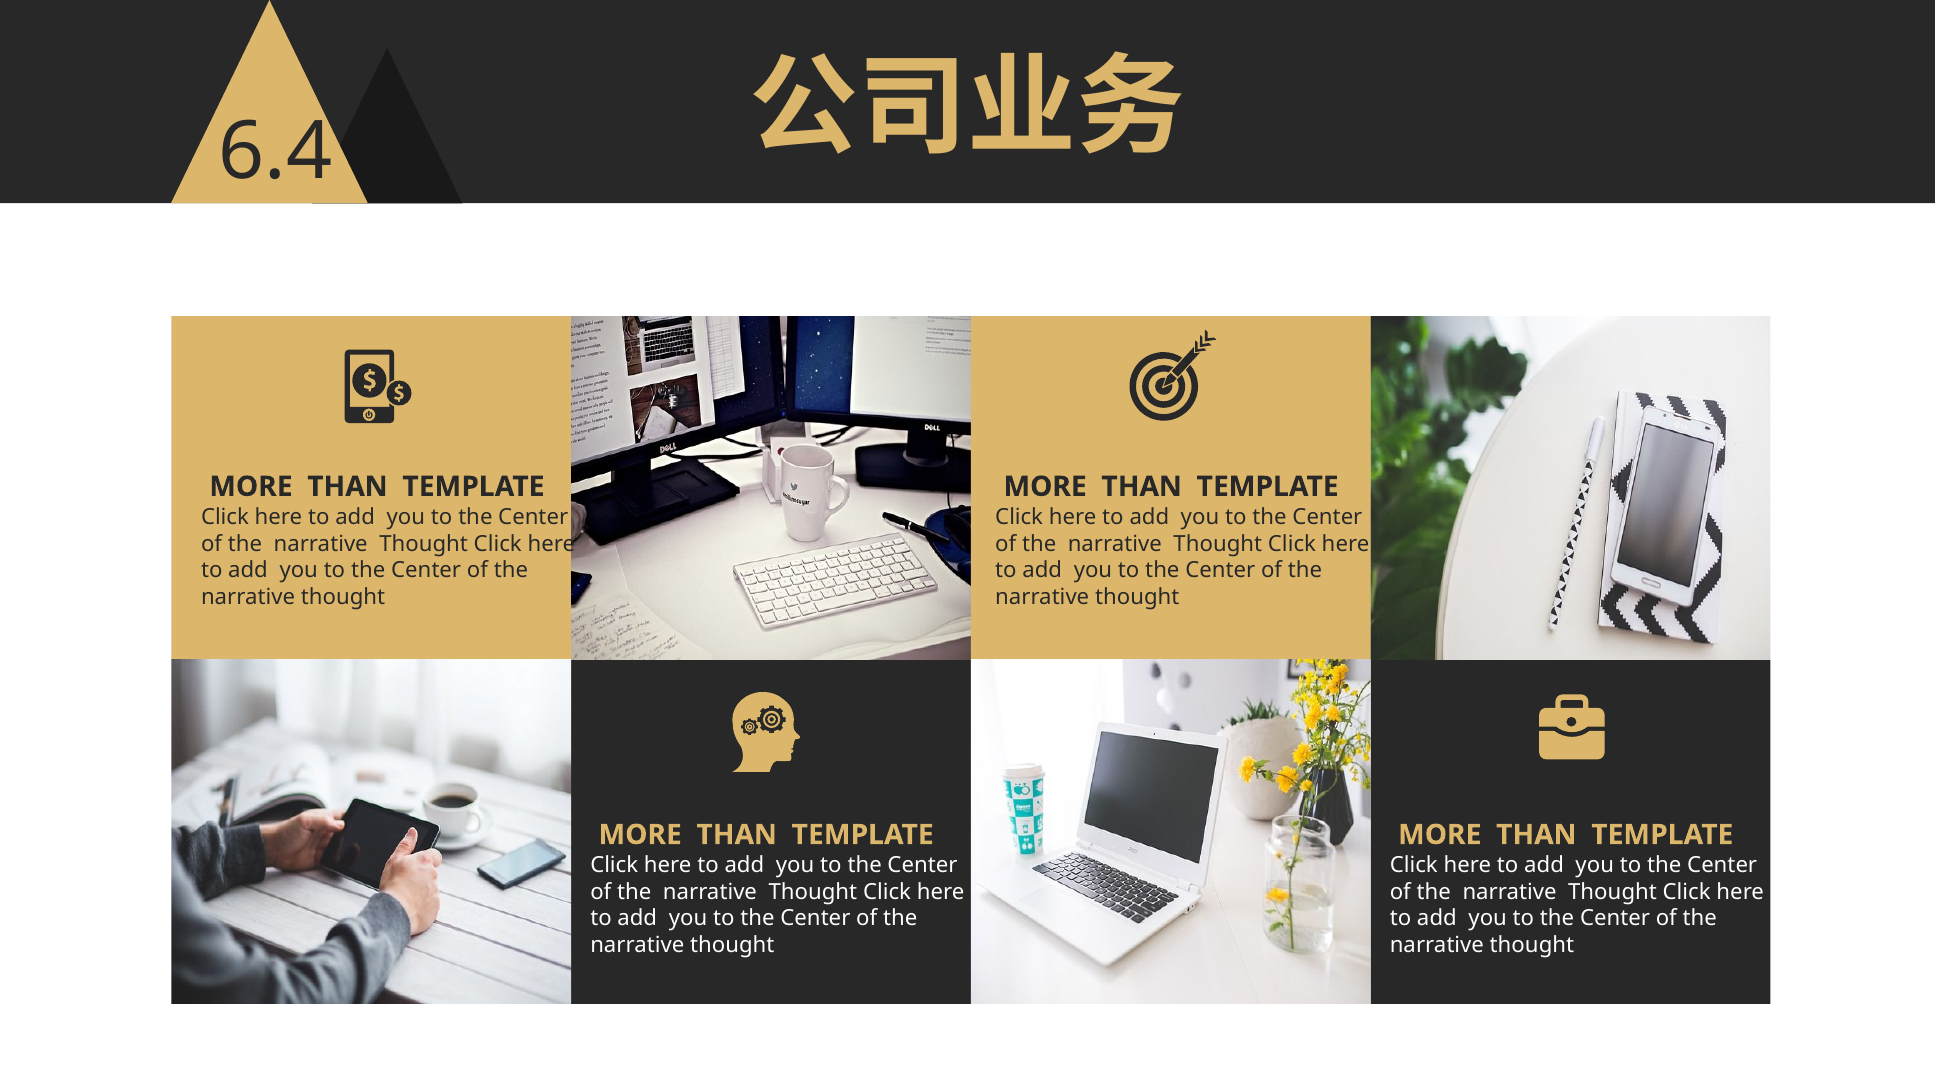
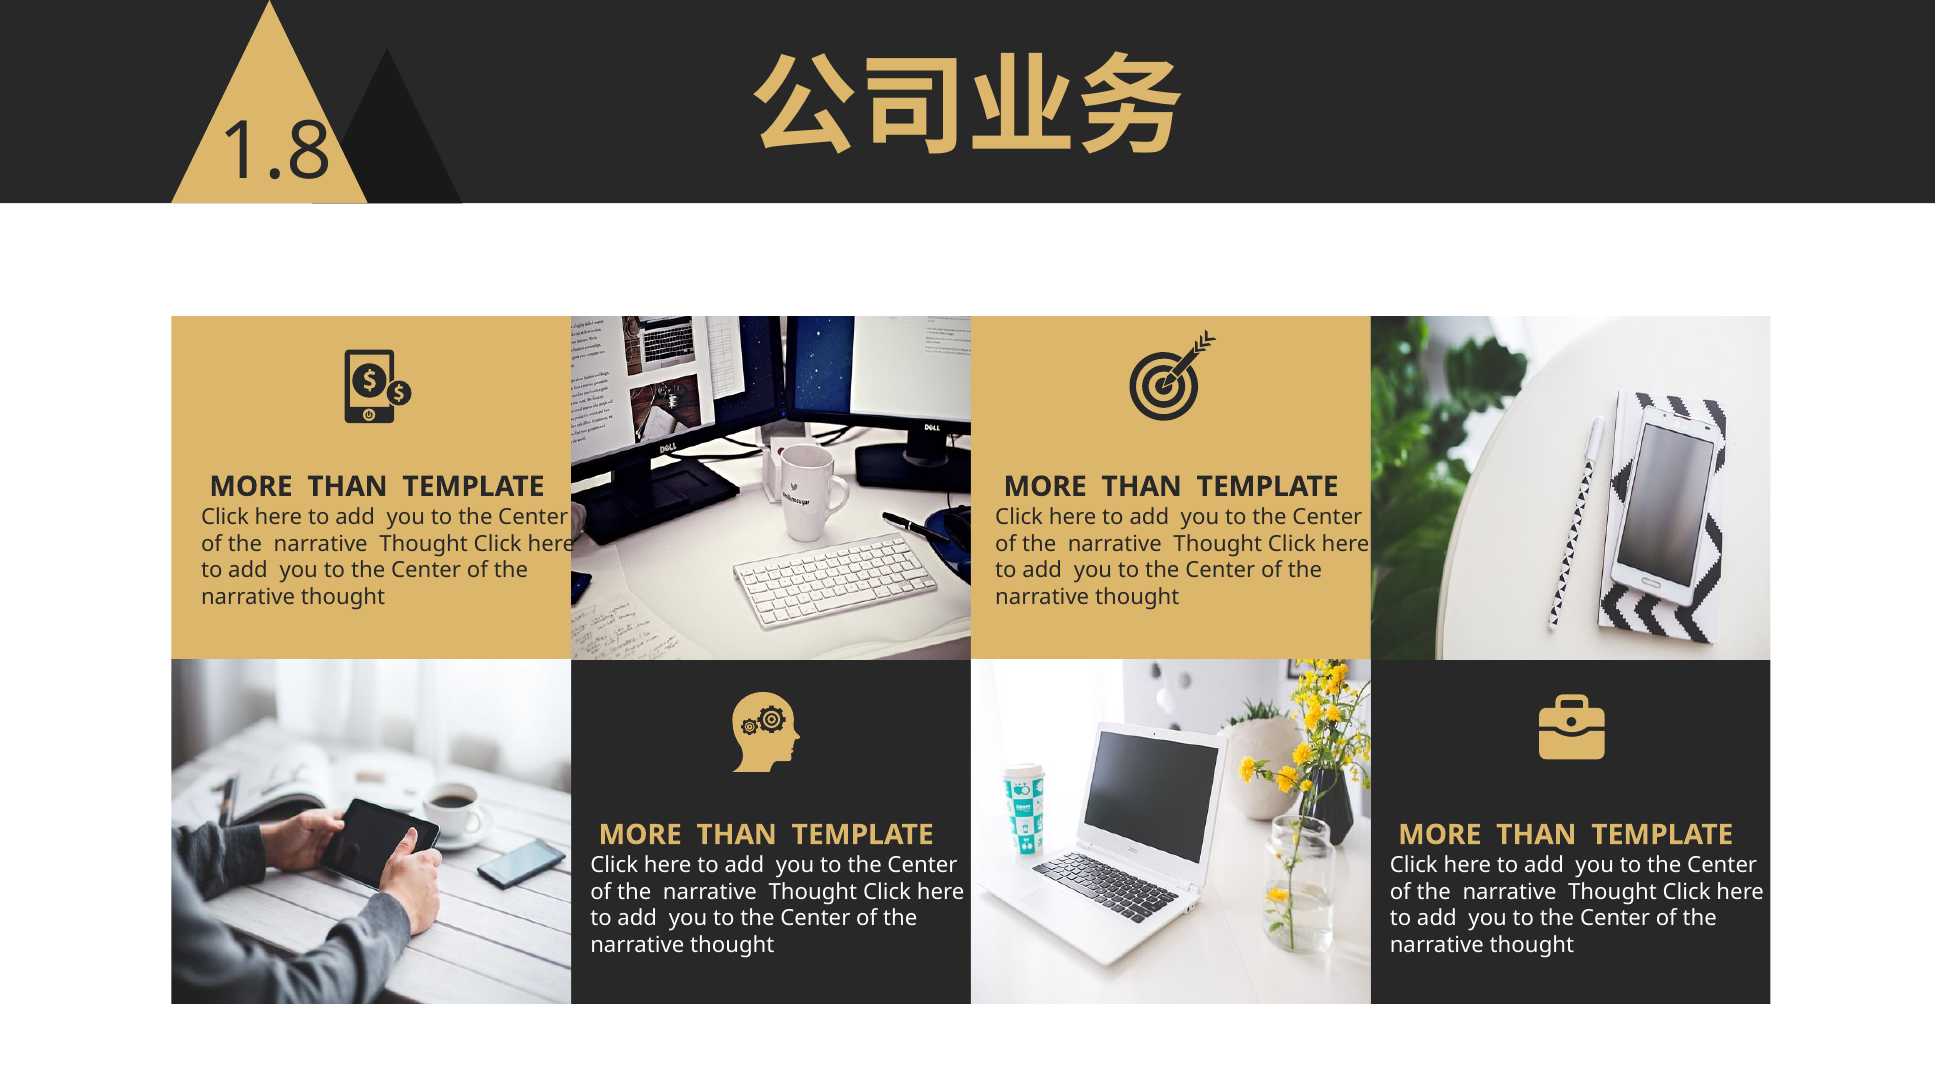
6.4: 6.4 -> 1.8 (275, 152)
